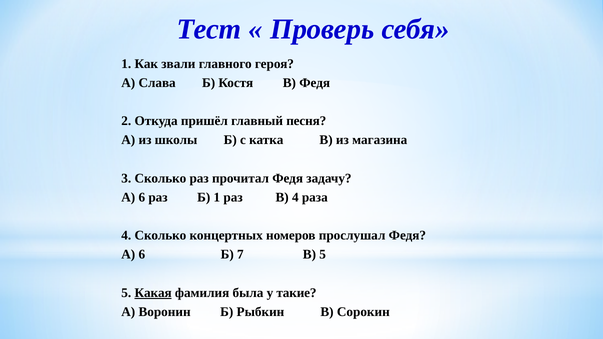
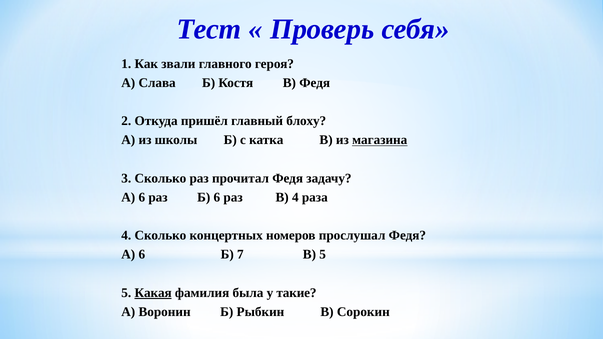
песня: песня -> блоху (306, 121)
магазина underline: none -> present (380, 140)
Б 1: 1 -> 6 (217, 197)
